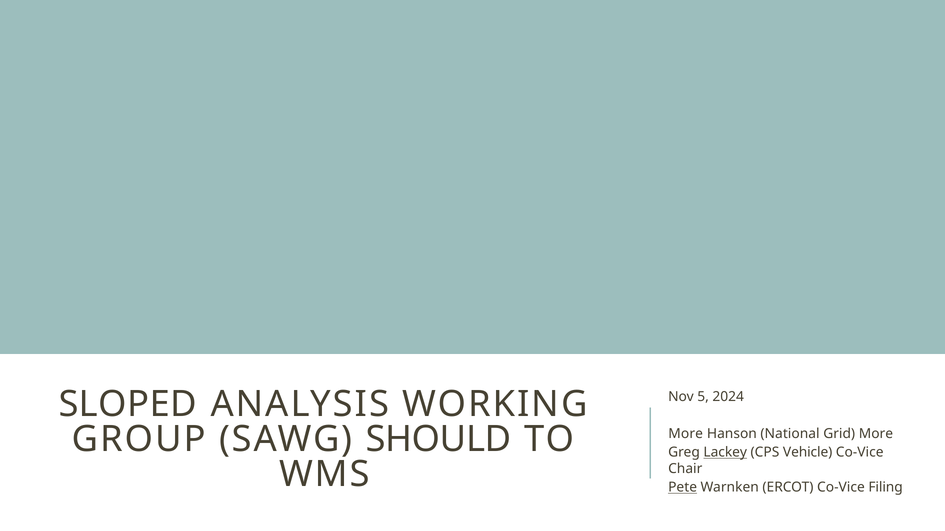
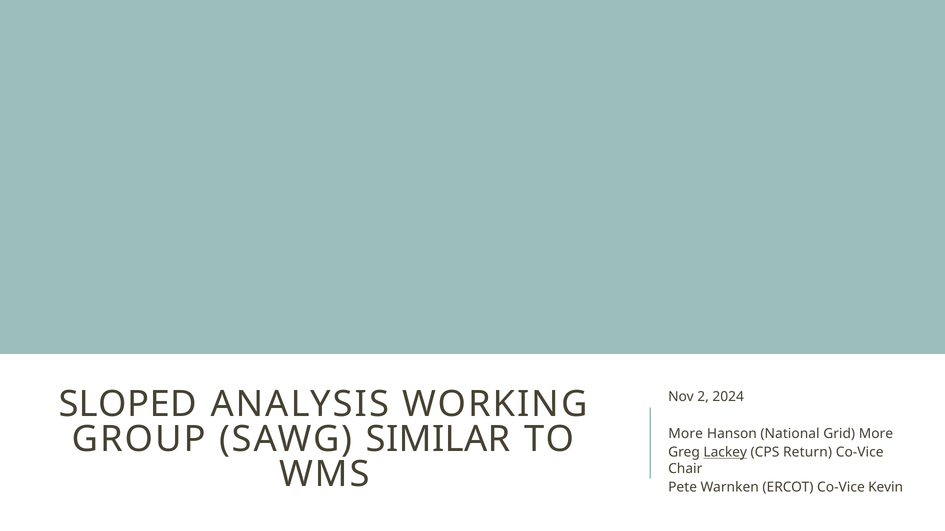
5: 5 -> 2 (703, 397)
SHOULD: SHOULD -> SIMILAR (438, 440)
Vehicle: Vehicle -> Return (808, 453)
Pete underline: present -> none (683, 488)
Filing: Filing -> Kevin (886, 488)
